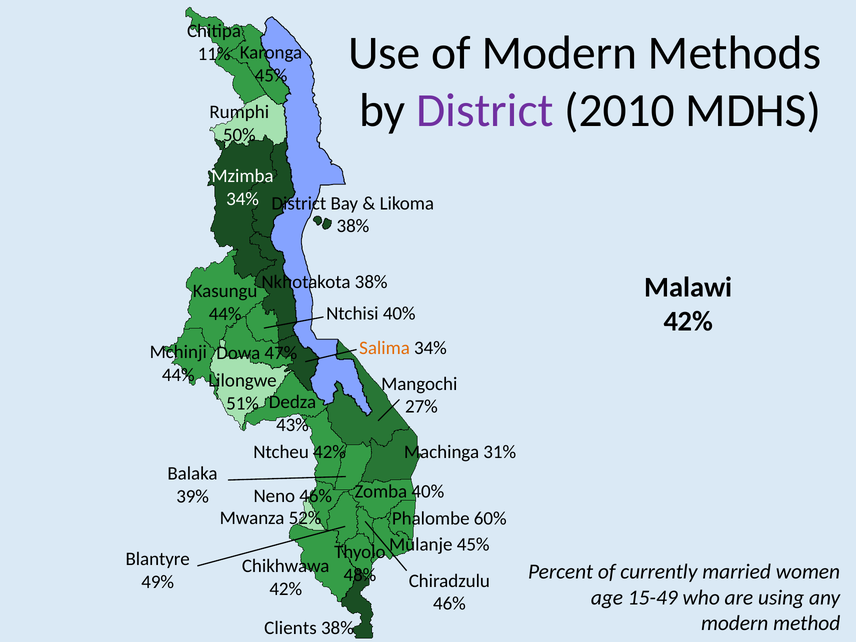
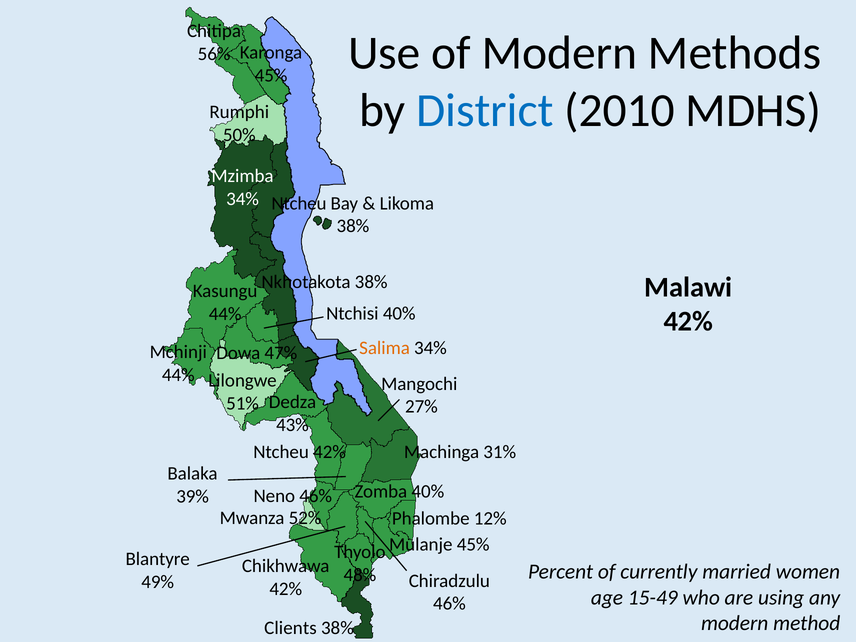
11%: 11% -> 56% (214, 54)
District colour: purple -> blue (485, 110)
District: District -> Ntcheu (299, 203)
60%: 60% -> 12% (490, 519)
